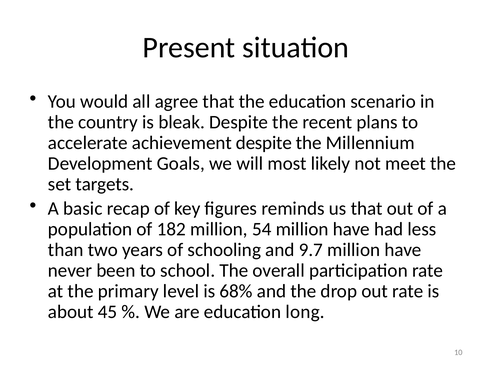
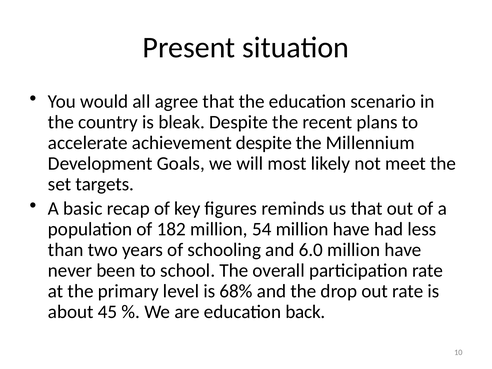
9.7: 9.7 -> 6.0 (311, 250)
long: long -> back (305, 312)
